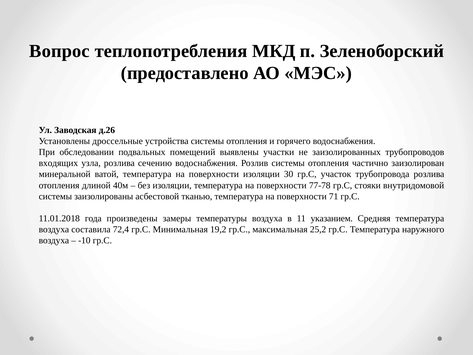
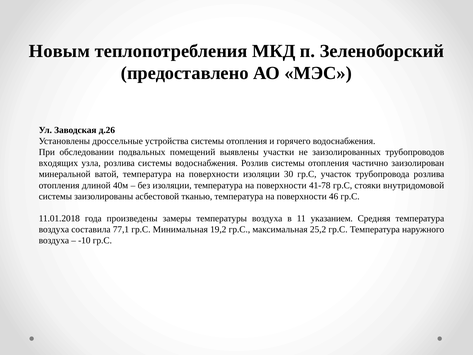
Вопрос: Вопрос -> Новым (60, 51)
розлива сечению: сечению -> системы (155, 163)
77-78: 77-78 -> 41-78 (320, 185)
71: 71 -> 46 (334, 196)
72,4: 72,4 -> 77,1 (121, 229)
